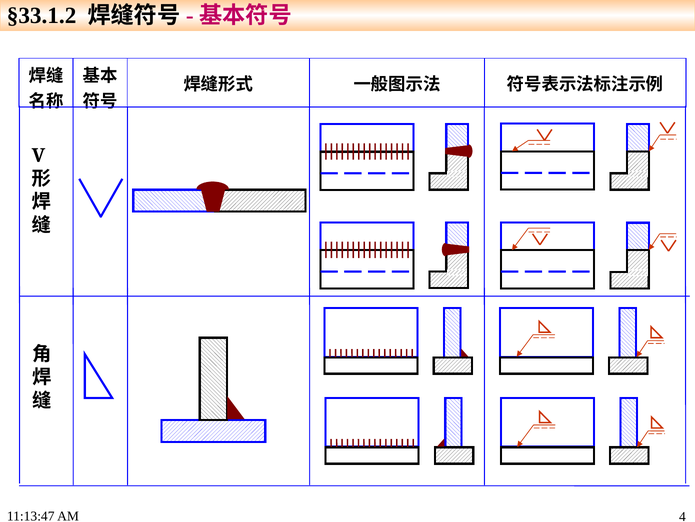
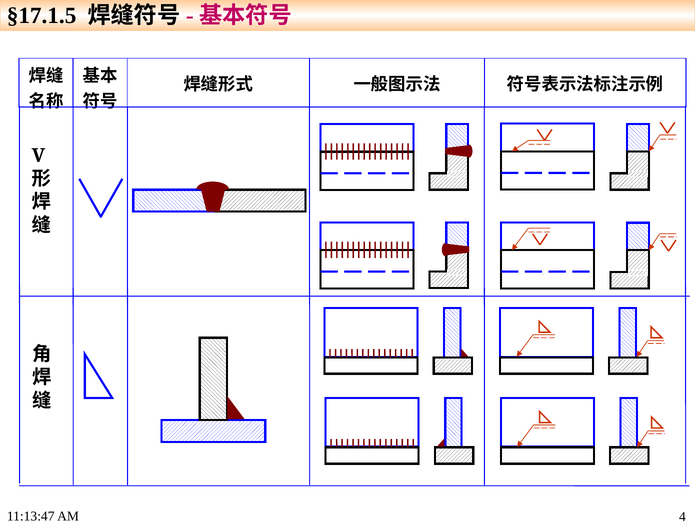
§33.1.2: §33.1.2 -> §17.1.5 (42, 16)
